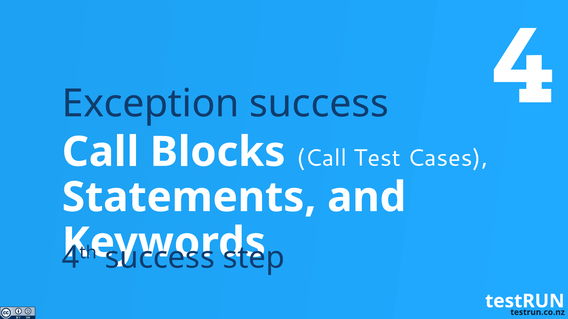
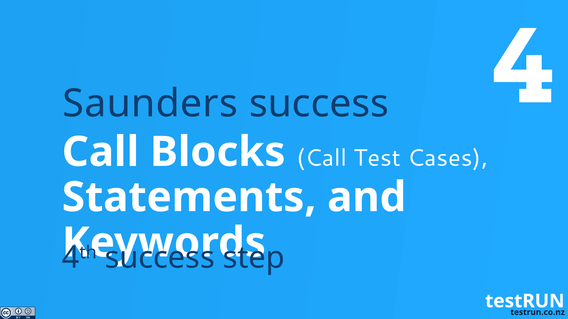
Exception: Exception -> Saunders (150, 104)
